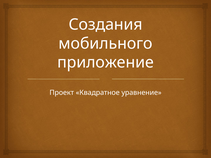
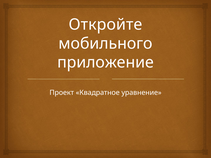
Создания: Создания -> Откройте (105, 25)
